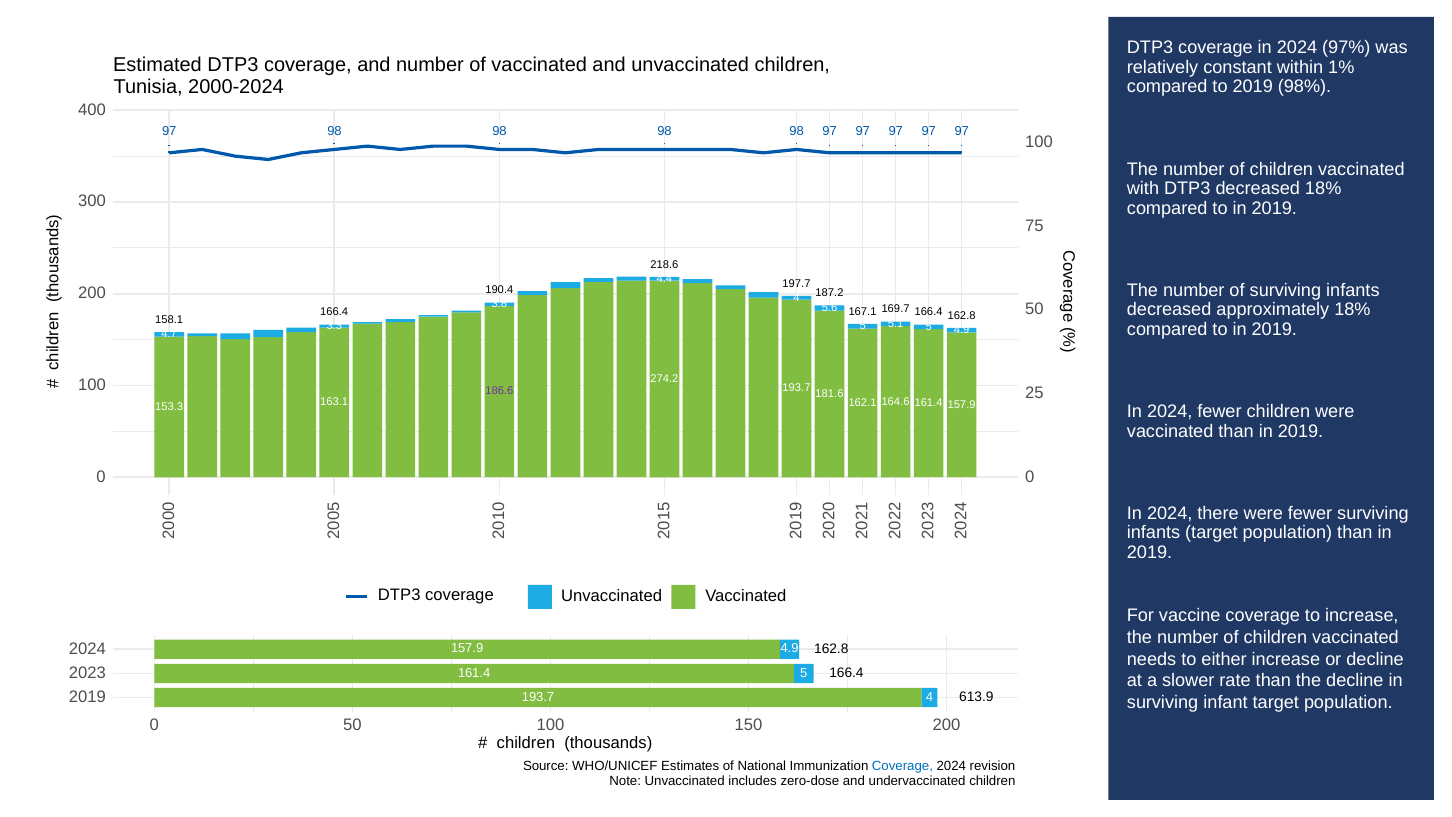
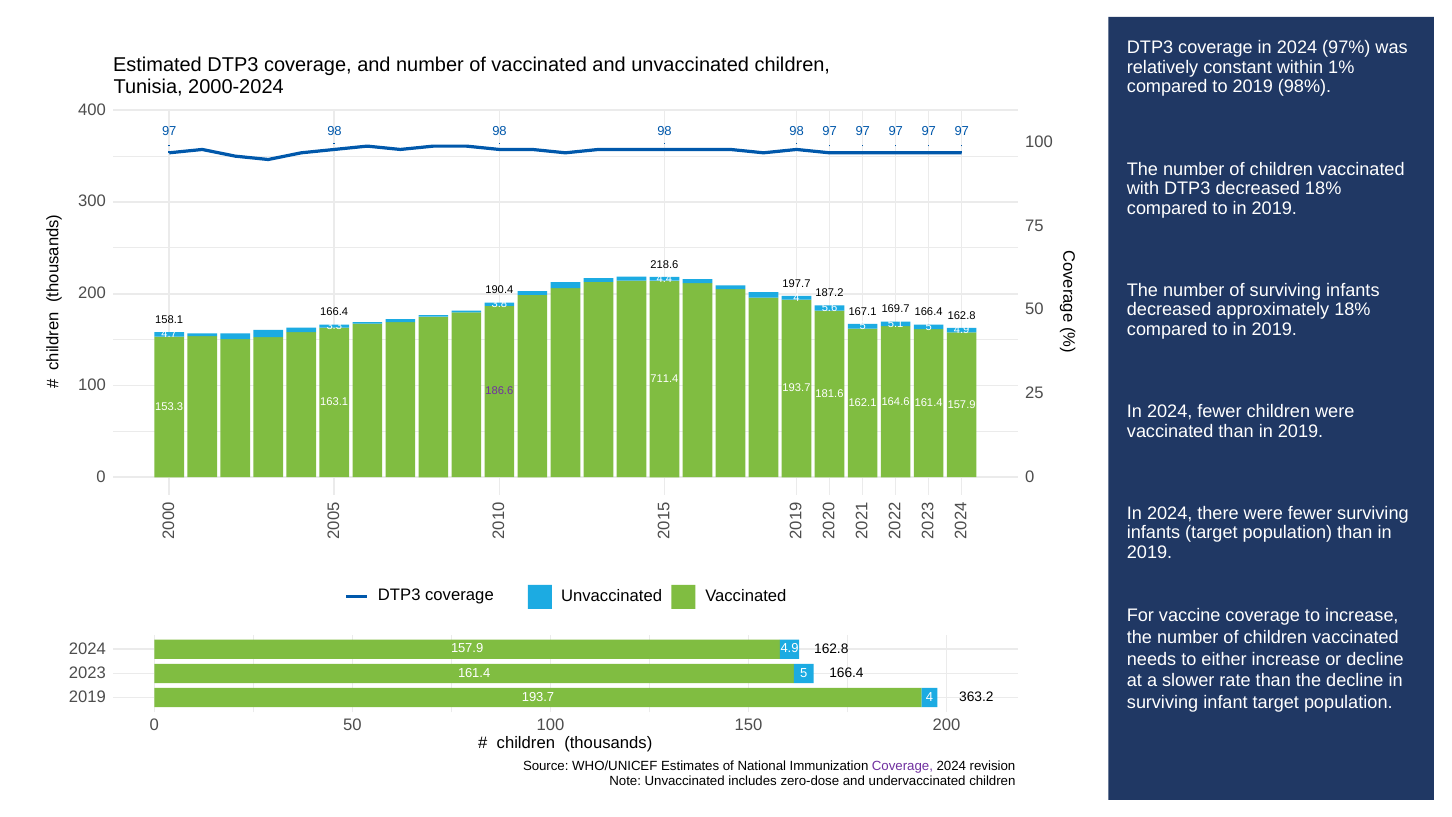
274.2: 274.2 -> 711.4 (664, 379)
613.9: 613.9 -> 363.2 (976, 697)
Coverage colour: blue -> purple (902, 765)
